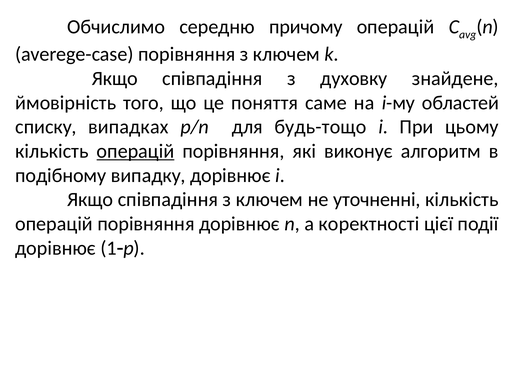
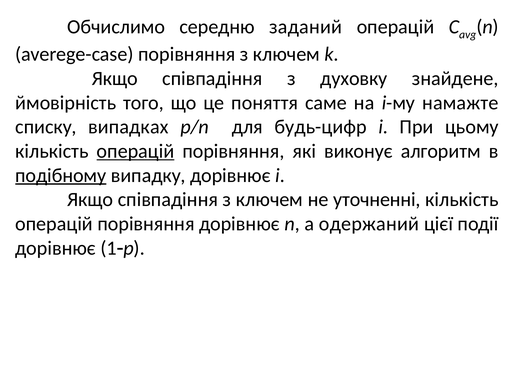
причому: причому -> заданий (306, 27)
областей: областей -> намажте (460, 103)
будь-тощо: будь-тощо -> будь-цифр (321, 127)
подібному underline: none -> present (61, 175)
коректності: коректності -> одержаний (369, 224)
